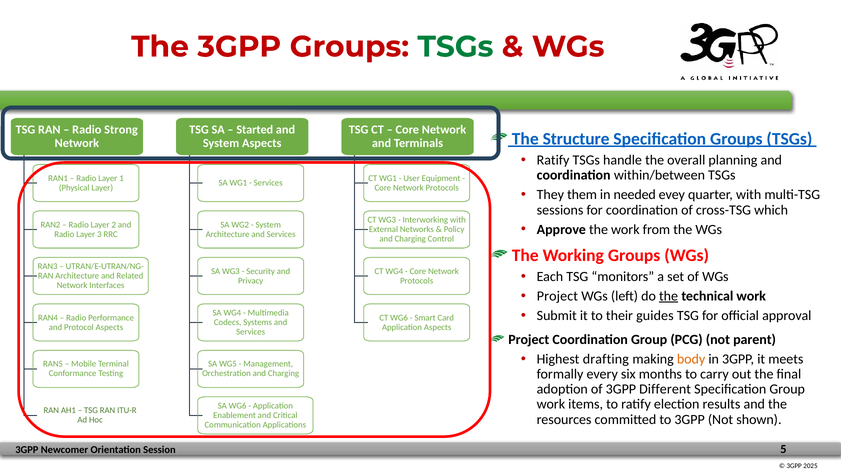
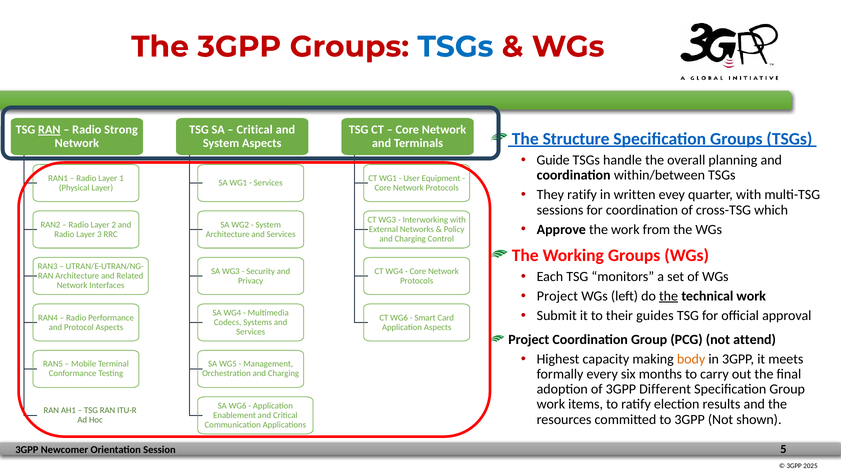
TSGs colour: green -> blue (455, 47)
RAN underline: none -> present (49, 130)
Started: Started -> Critical (255, 130)
Ratify: Ratify -> Guide (553, 160)
They them: them -> ratify (582, 195)
needed: needed -> written (635, 195)
parent: parent -> attend (755, 340)
drafting: drafting -> capacity (606, 359)
